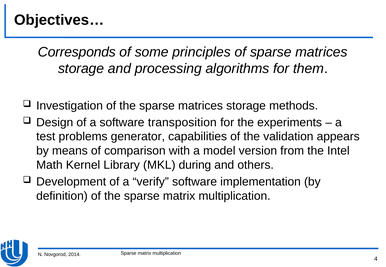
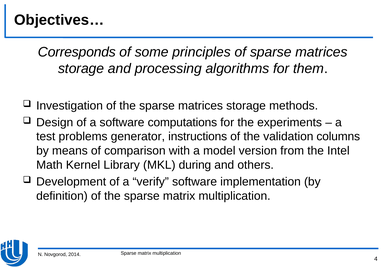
transposition: transposition -> computations (182, 122)
capabilities: capabilities -> instructions (198, 137)
appears: appears -> columns (338, 137)
